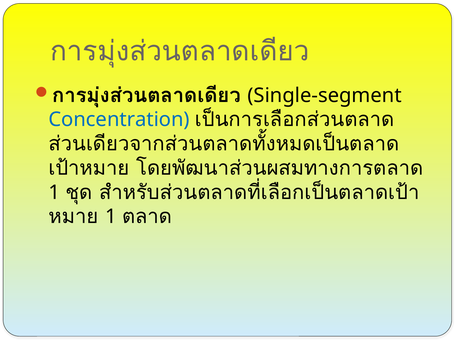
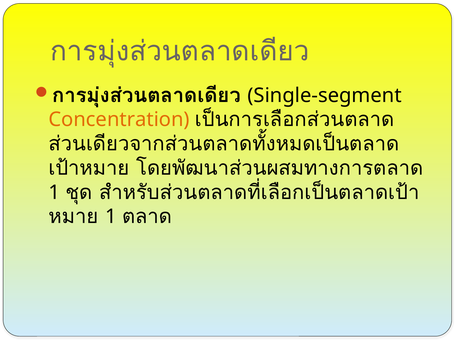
Concentration colour: blue -> orange (119, 120)
